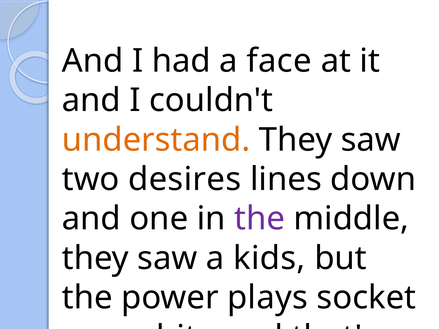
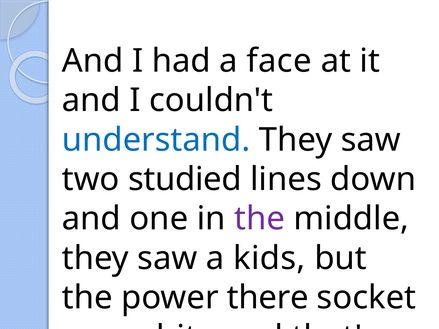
understand colour: orange -> blue (156, 140)
desires: desires -> studied (185, 179)
plays: plays -> there (268, 298)
